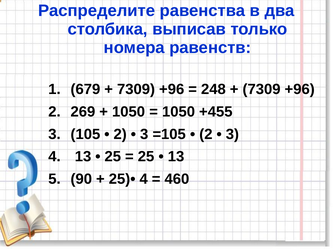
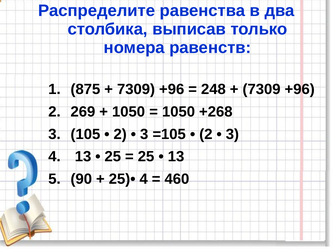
679: 679 -> 875 (85, 90)
+455: +455 -> +268 (216, 112)
